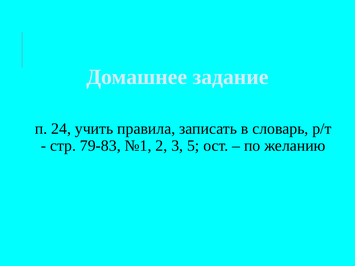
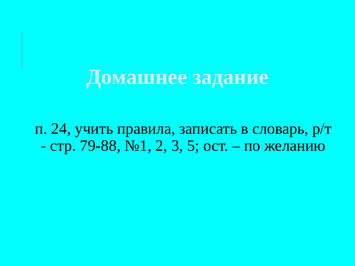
79-83: 79-83 -> 79-88 (100, 146)
